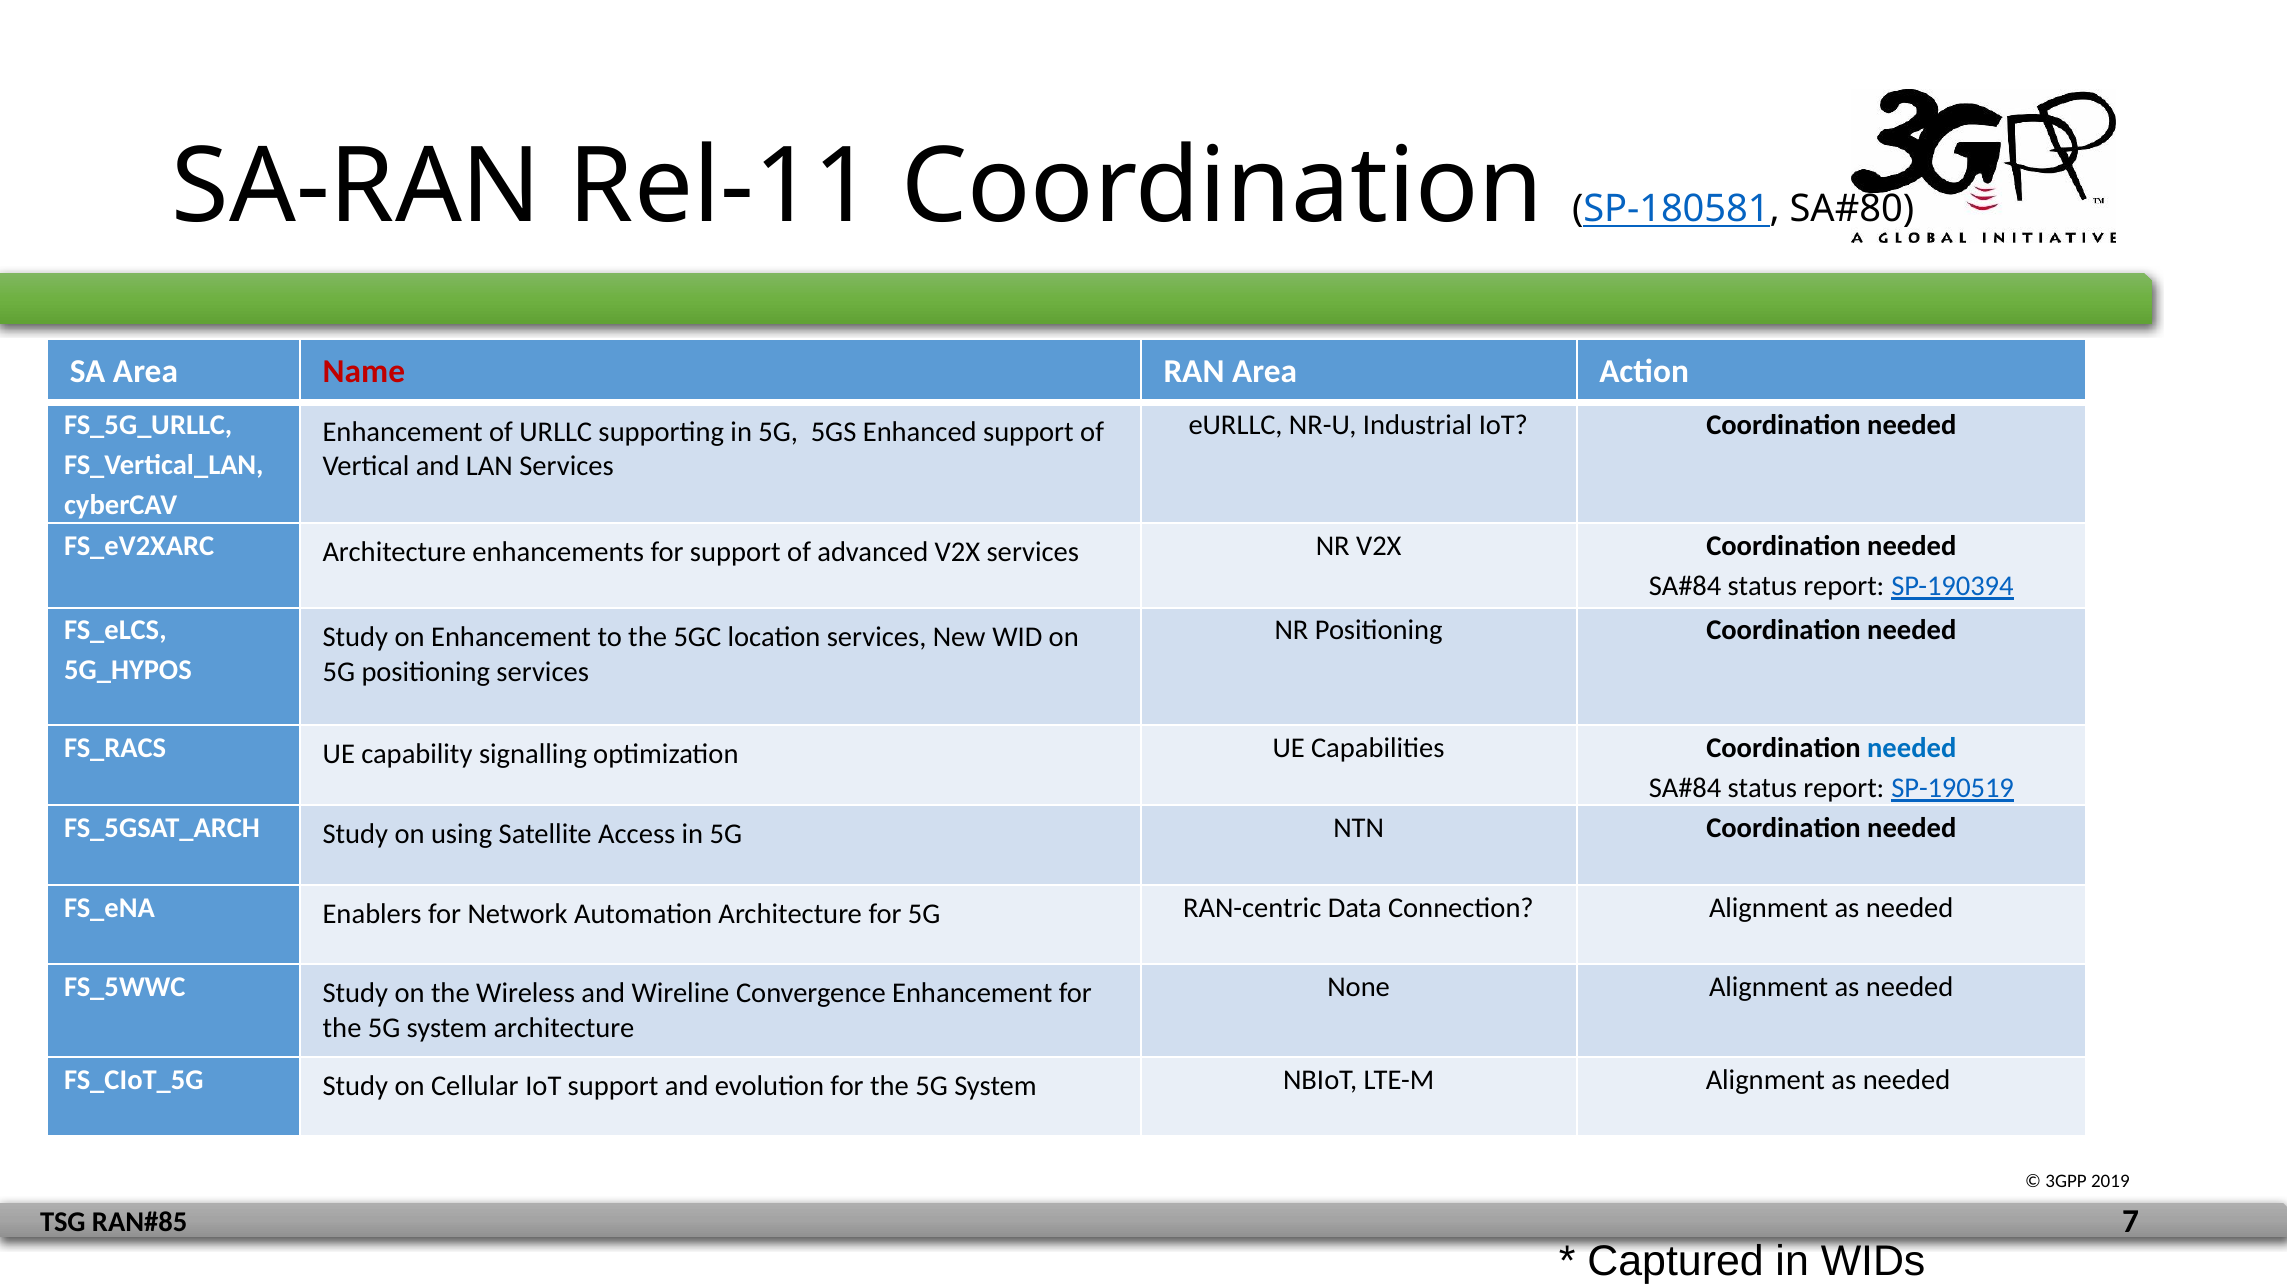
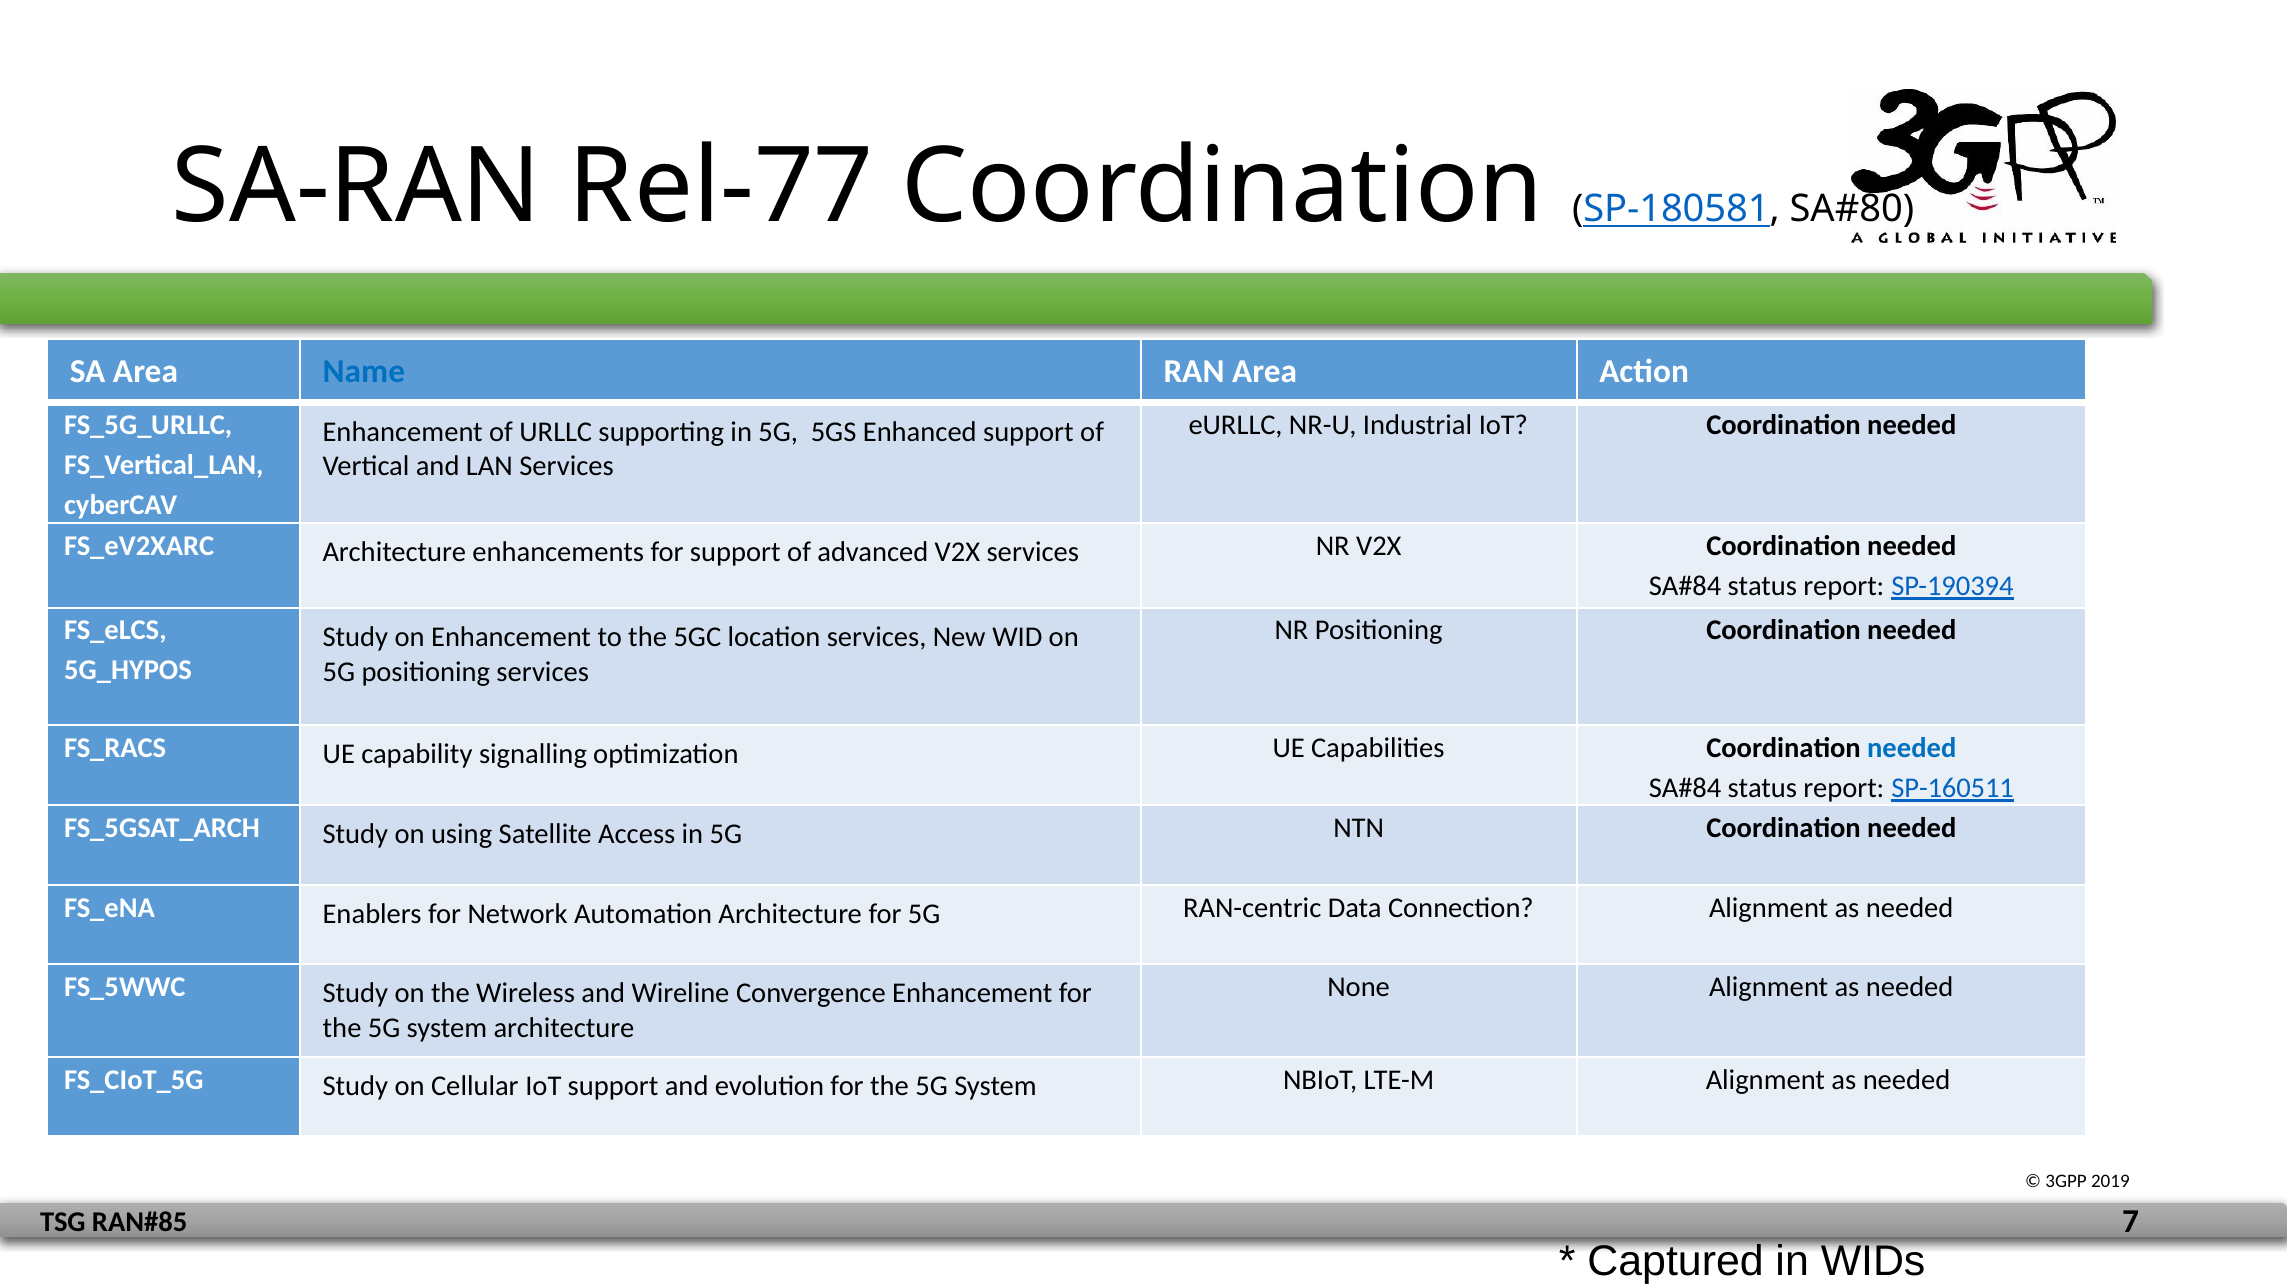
Rel-11: Rel-11 -> Rel-77 (721, 187)
Name colour: red -> blue (364, 371)
SP-190519: SP-190519 -> SP-160511 (1953, 788)
